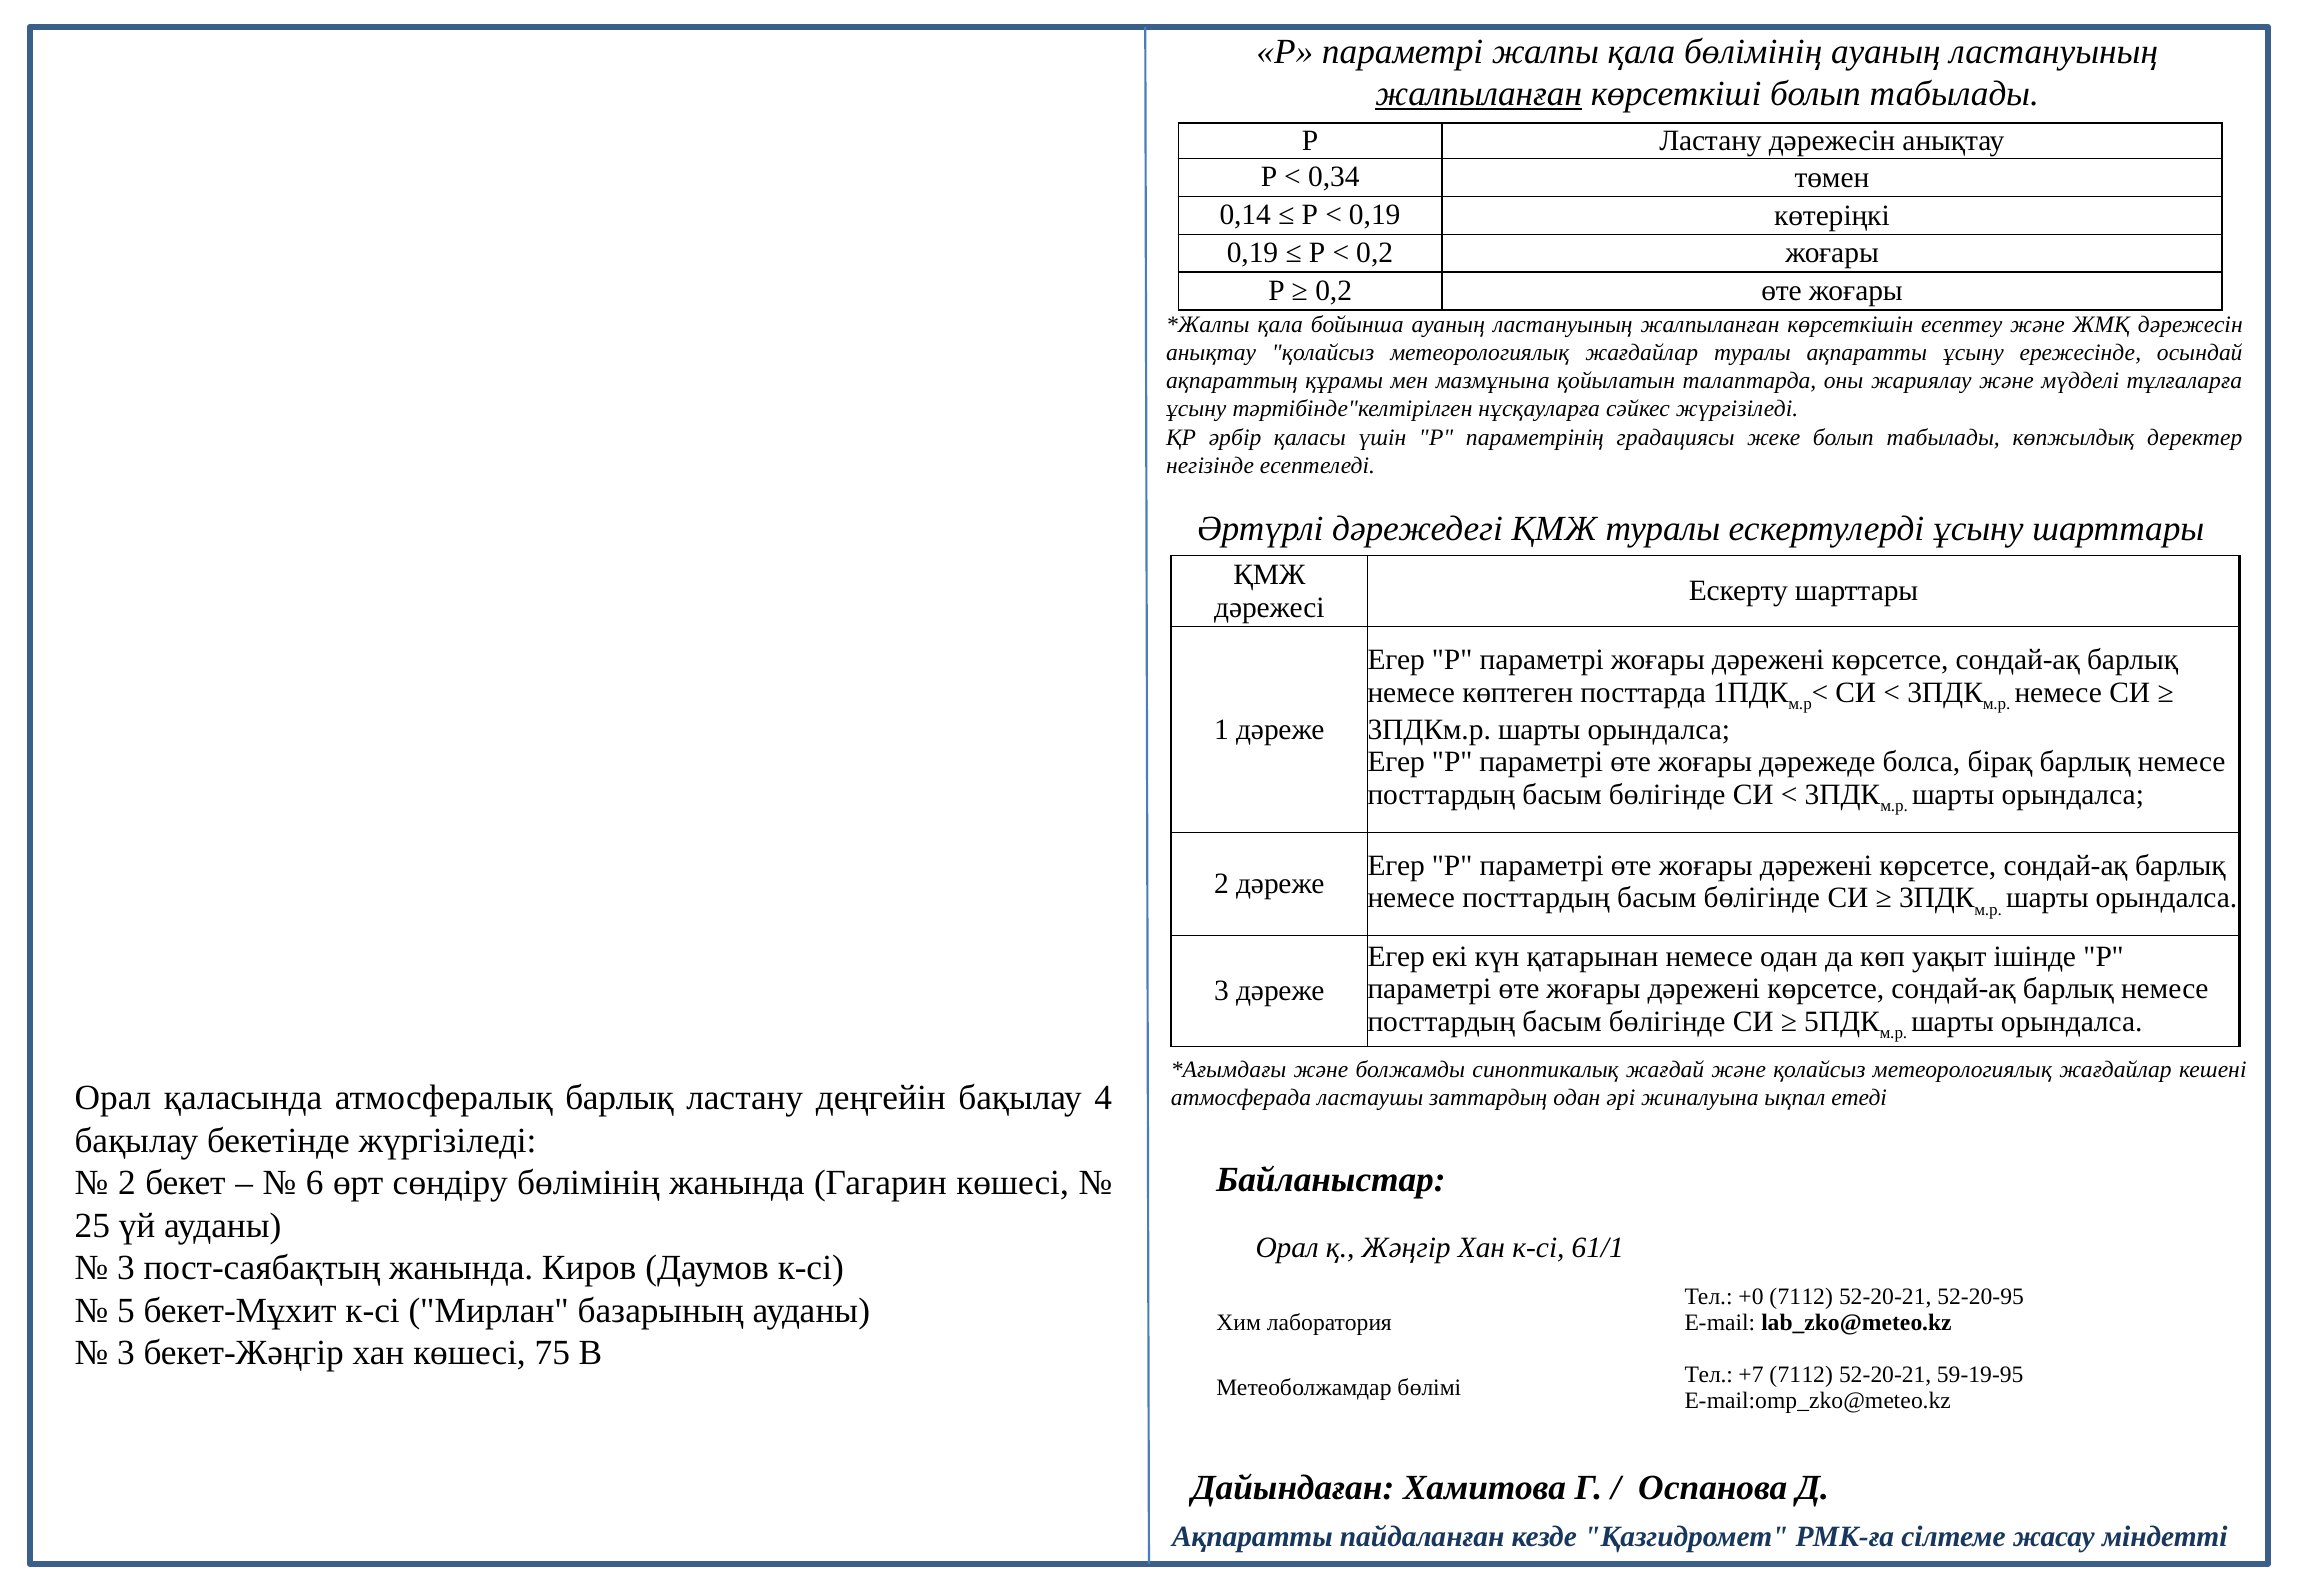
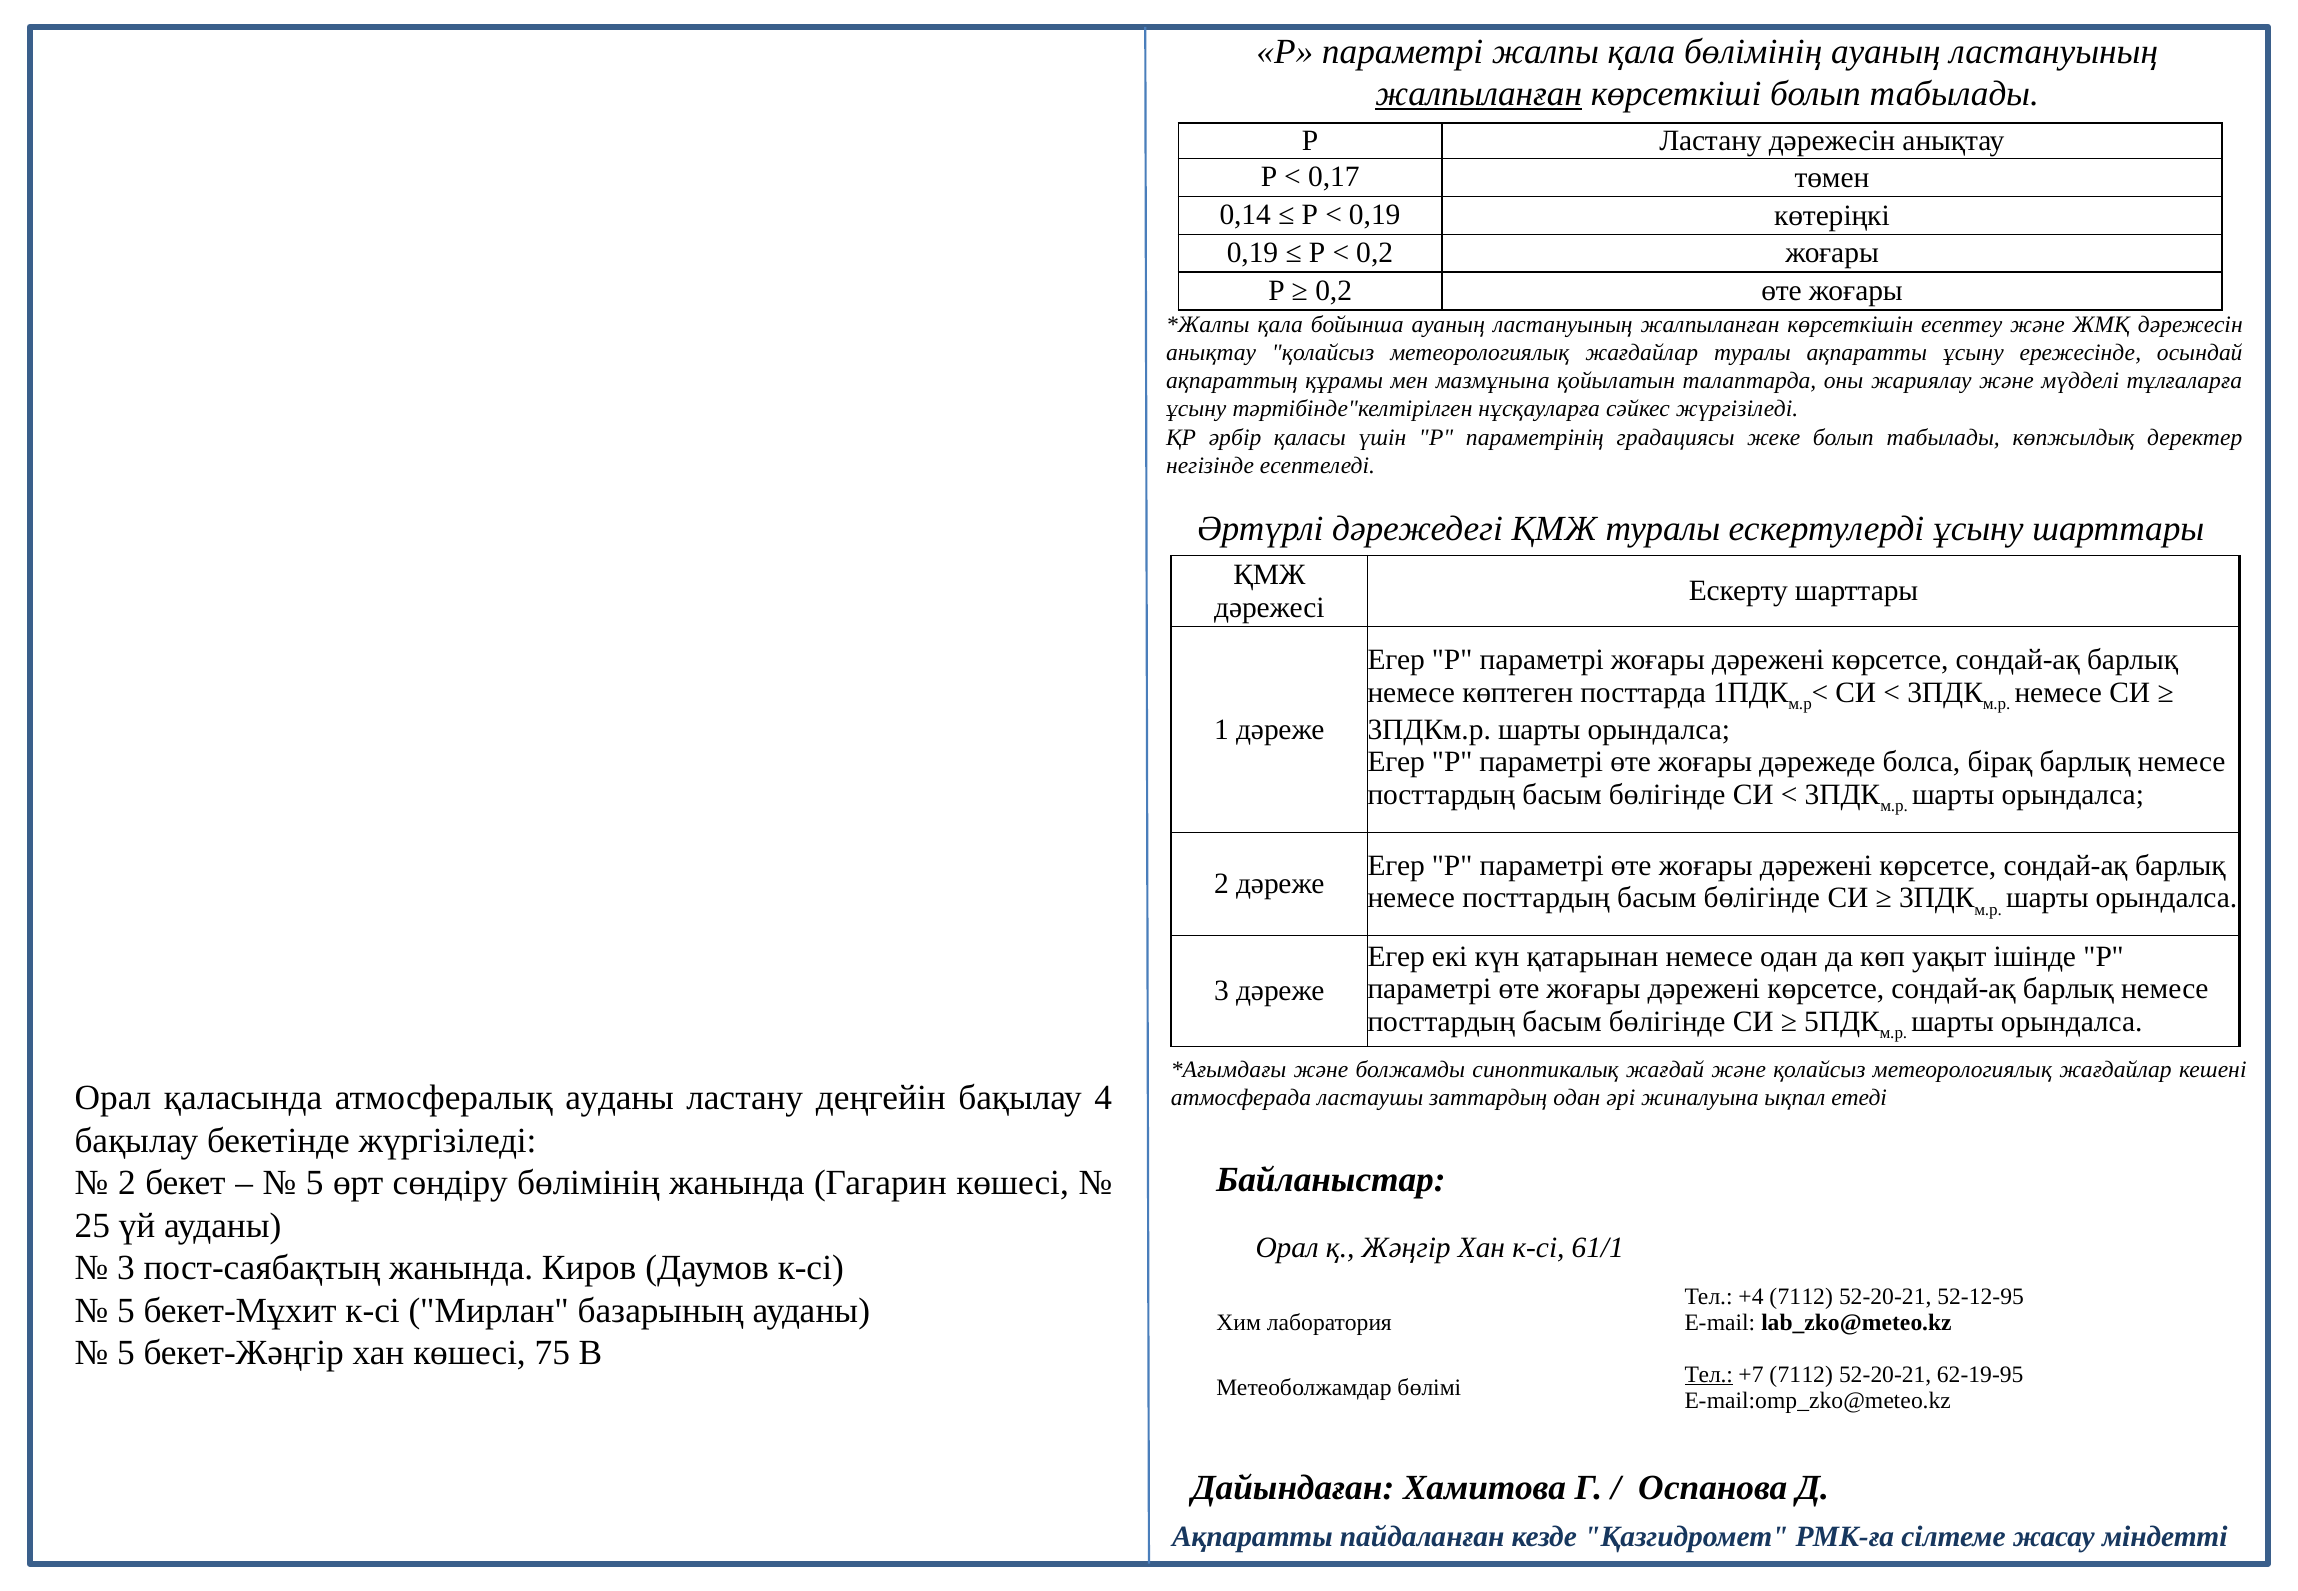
0,34: 0,34 -> 0,17 (1334, 177)
атмосфералық барлық: барлық -> ауданы (619, 1098)
6: 6 -> 5 (315, 1183)
+0: +0 -> +4 (1751, 1296)
52-20-95: 52-20-95 -> 52-12-95 (1981, 1296)
3: 3 -> 5 (126, 1353)
Тел underline: none -> present (1709, 1374)
59-19-95: 59-19-95 -> 62-19-95 (1980, 1374)
